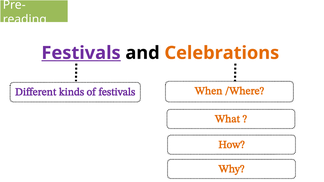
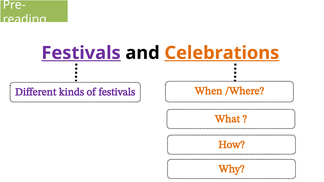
Celebrations underline: none -> present (222, 53)
